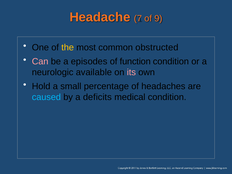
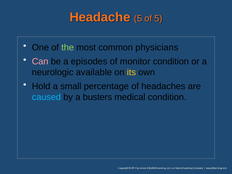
Headache 7: 7 -> 5 (138, 18)
of 9: 9 -> 5 (158, 18)
the colour: yellow -> light green (68, 47)
obstructed: obstructed -> physicians (157, 47)
function: function -> monitor (135, 61)
its colour: pink -> yellow (131, 72)
deficits: deficits -> busters (97, 97)
